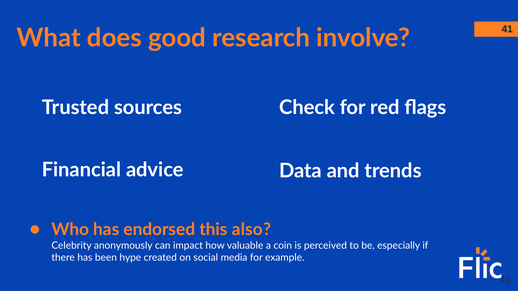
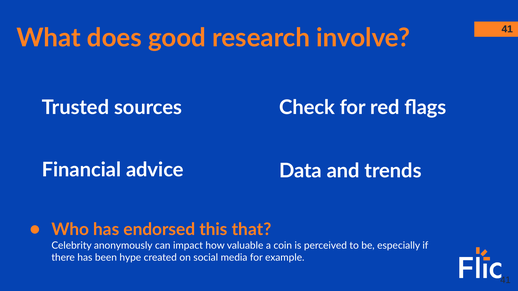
also: also -> that (251, 230)
